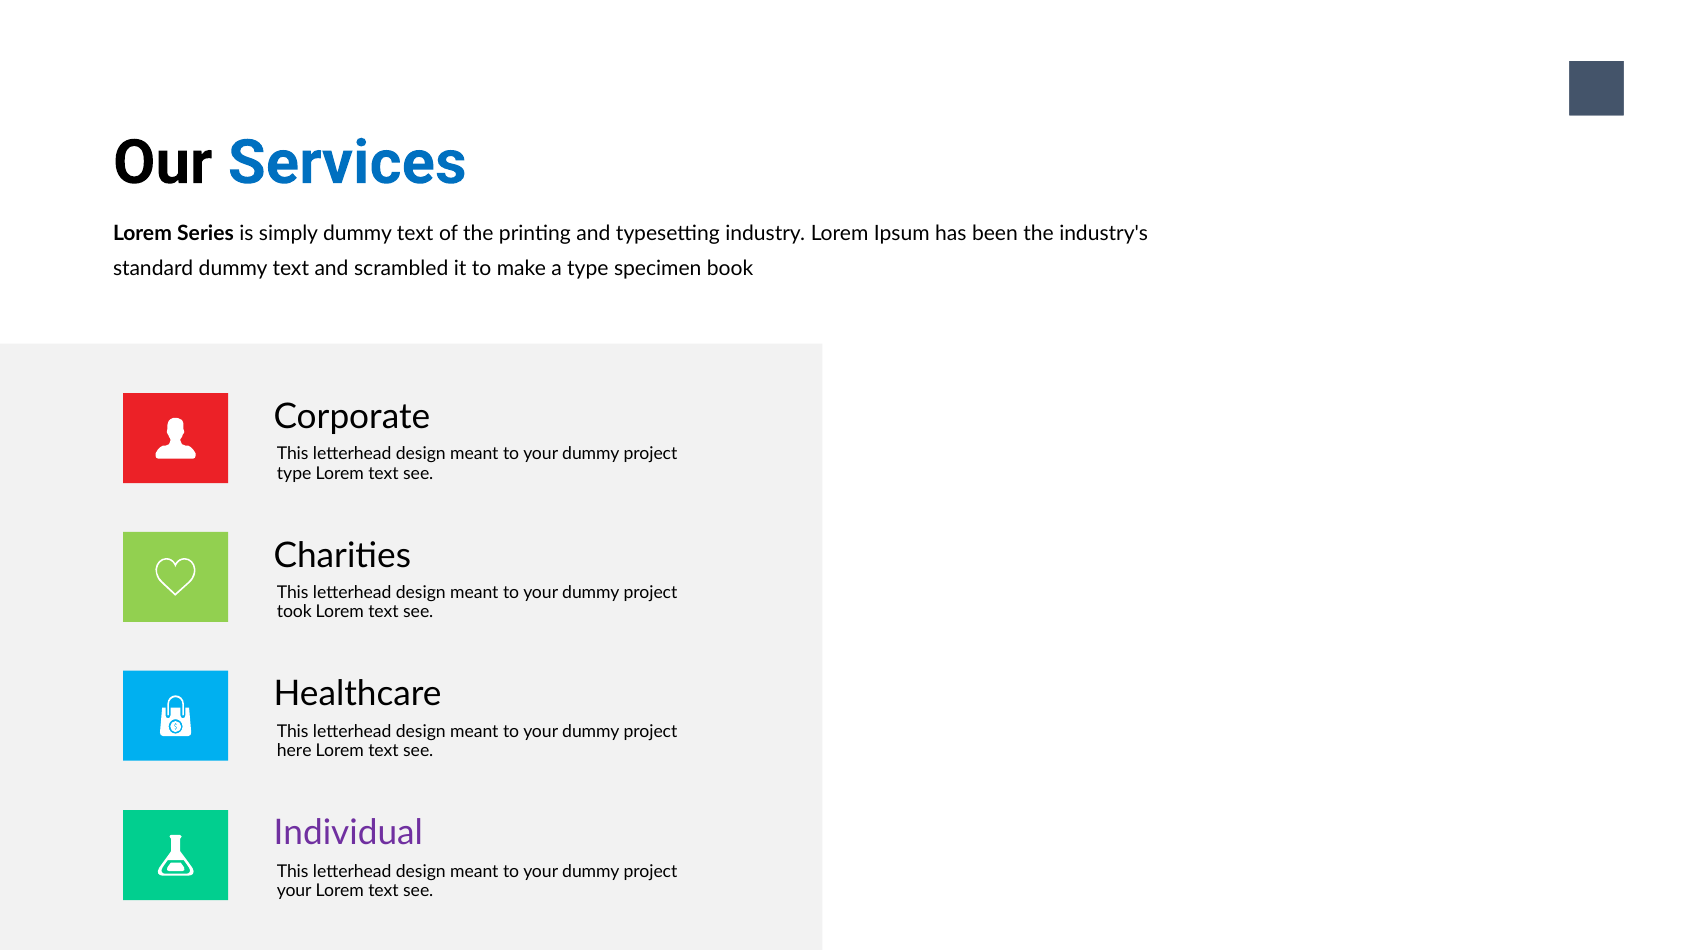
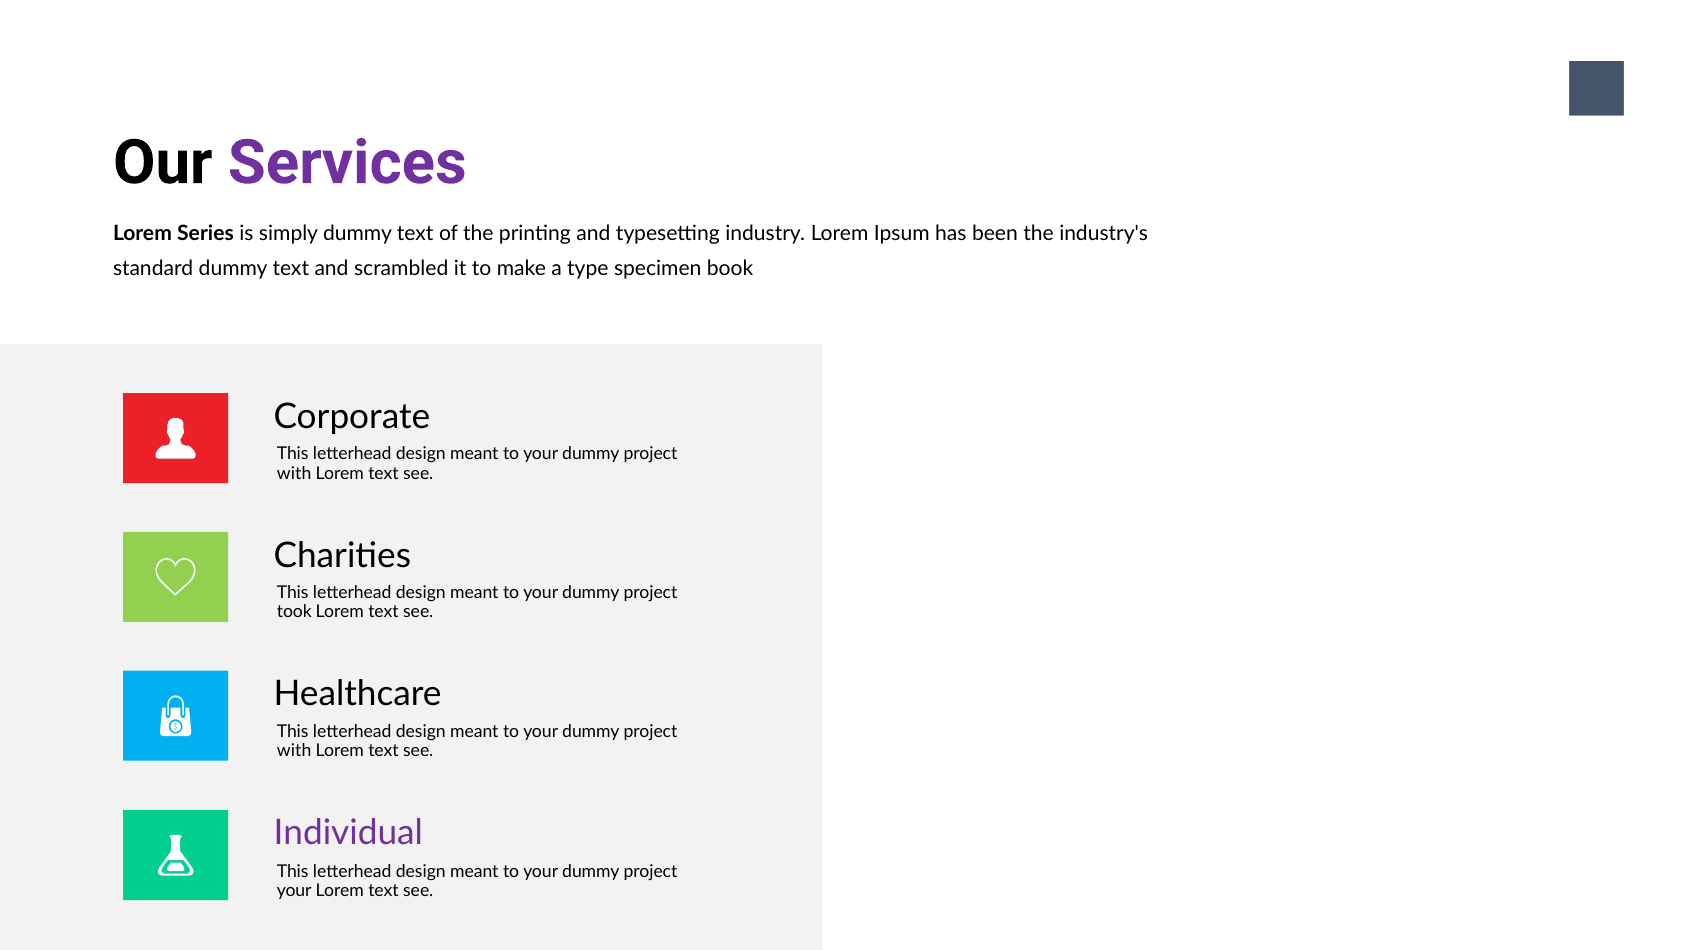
Services colour: blue -> purple (347, 163)
type: type -> with (294, 473)
here: here -> with (294, 751)
